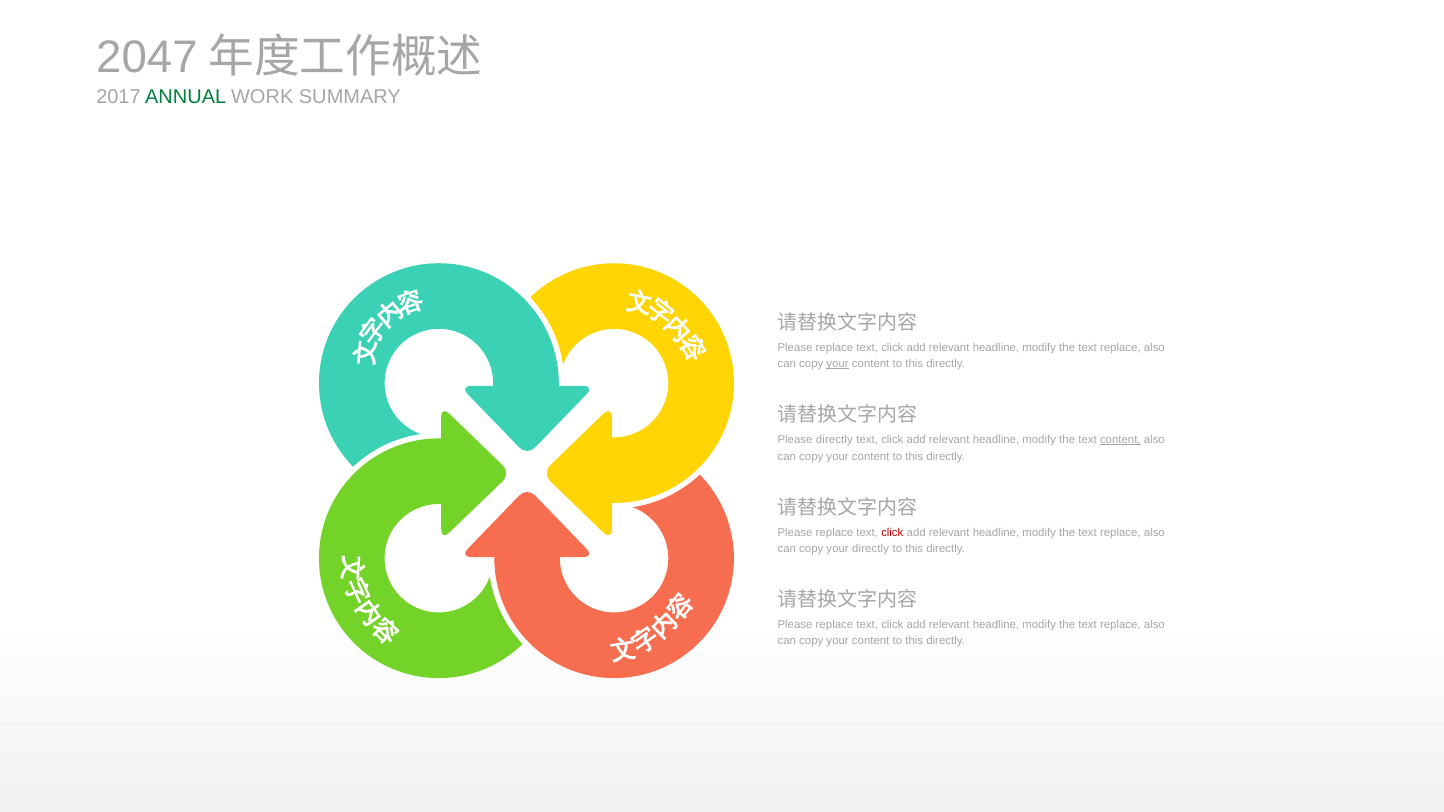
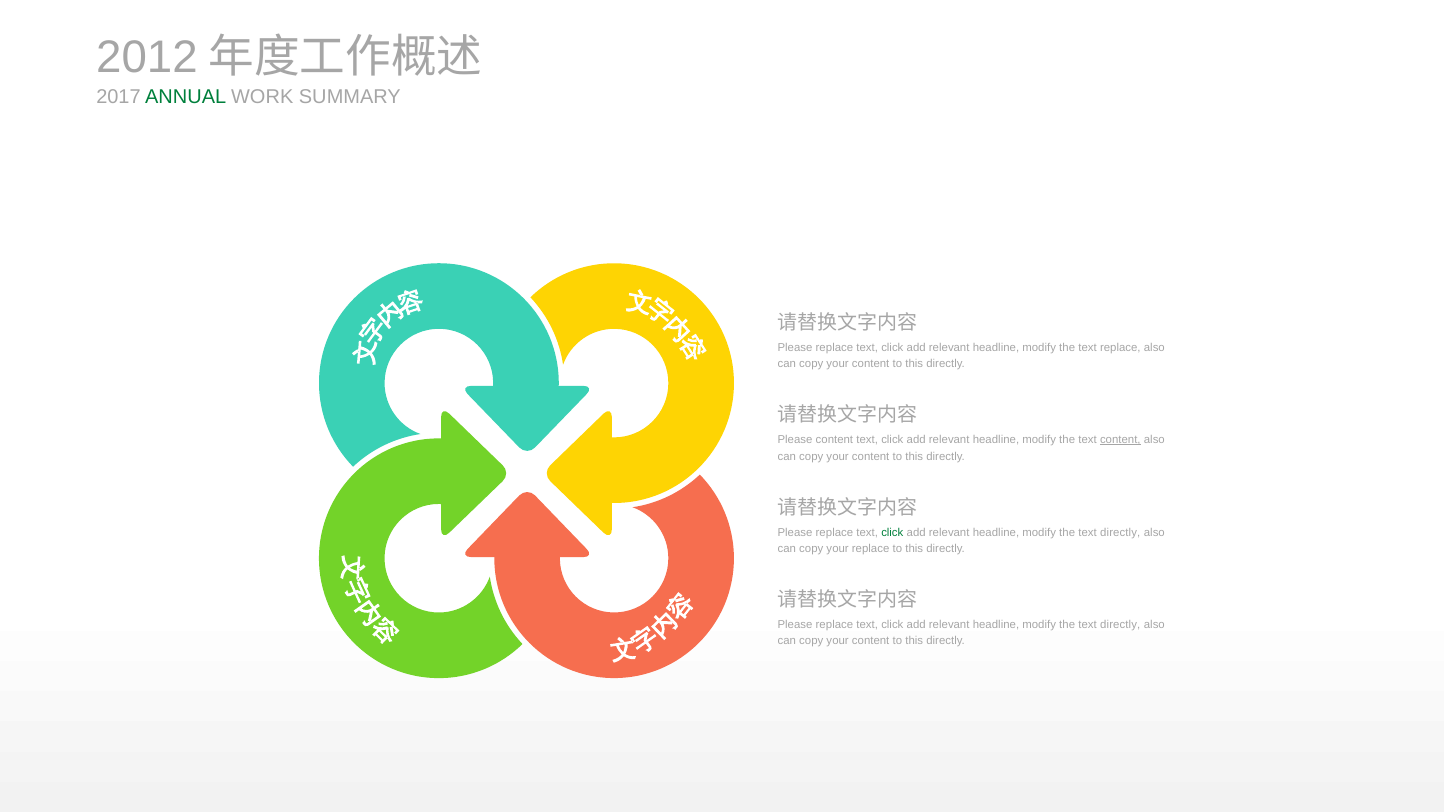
2047: 2047 -> 2012 (147, 57)
your underline: present -> none (838, 364)
Please directly: directly -> content (834, 440)
click colour: red -> green (892, 532)
replace: replace -> directly (1120, 532)
your directly: directly -> replace (871, 549)
replace: replace -> directly (1120, 625)
